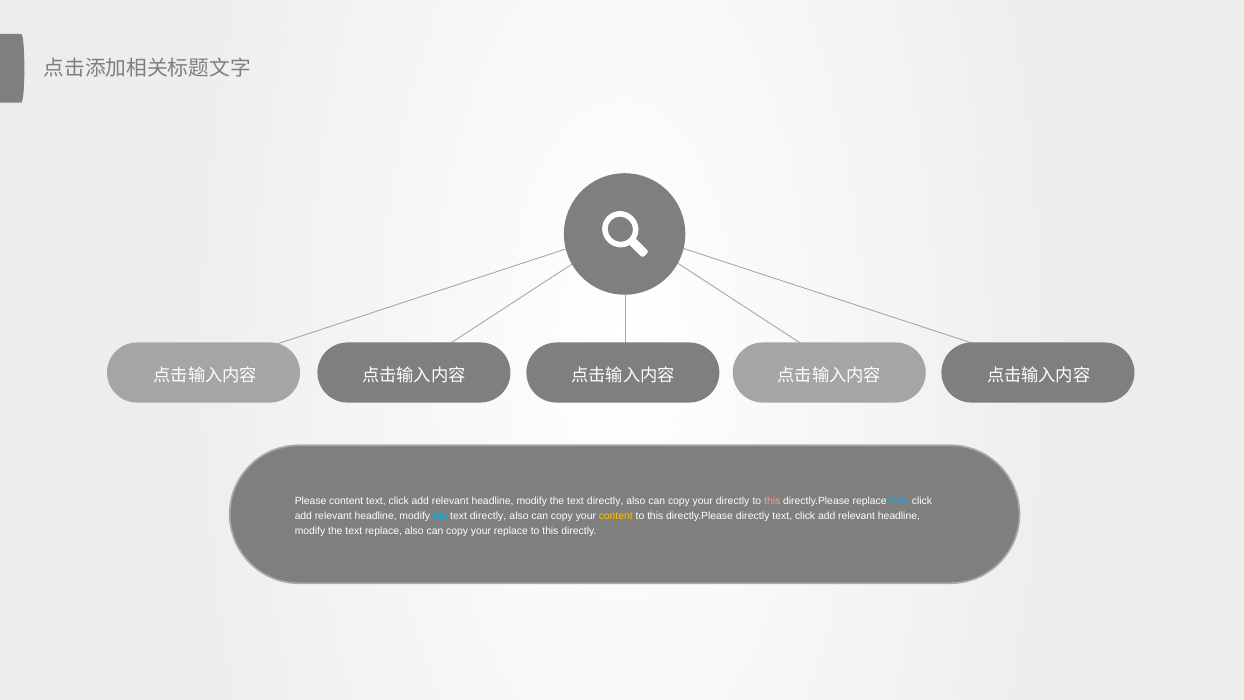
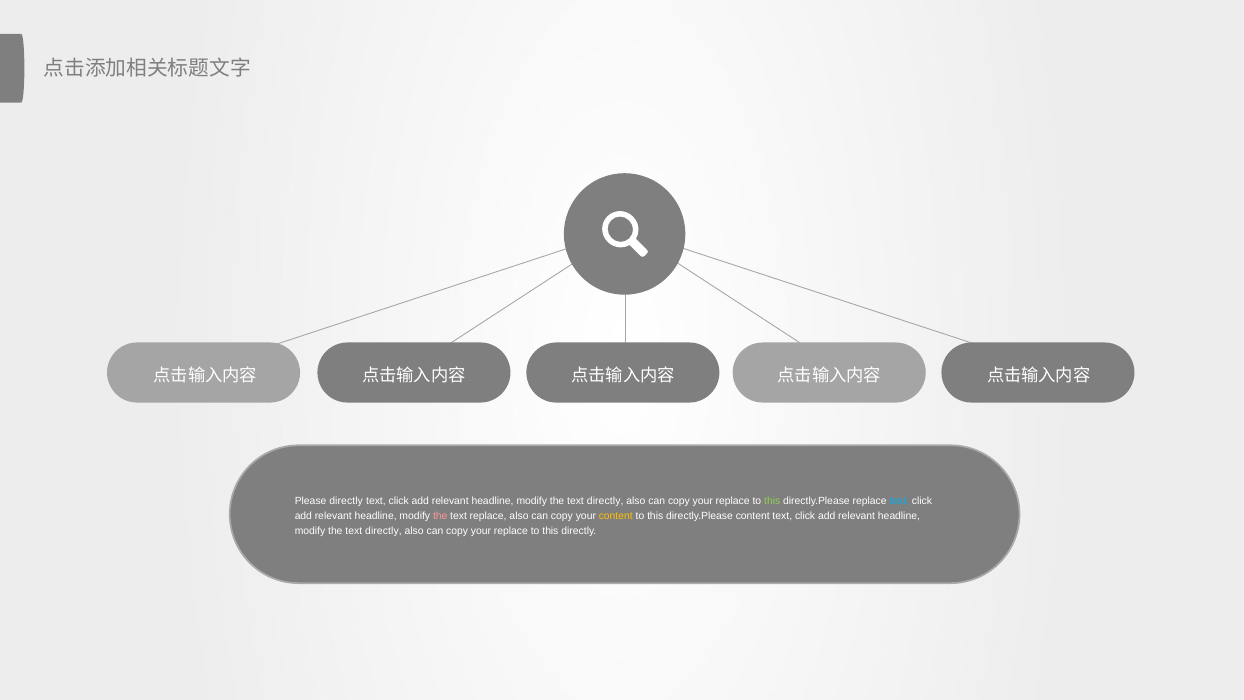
Please content: content -> directly (346, 501)
directly: directly -> replace (733, 501)
this colour: pink -> light green (772, 501)
the colour: light blue -> pink (440, 516)
directly: directly -> replace (488, 516)
directly.Please directly: directly -> content (753, 516)
replace: replace -> directly (383, 531)
